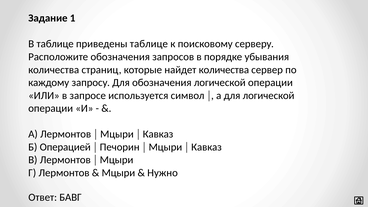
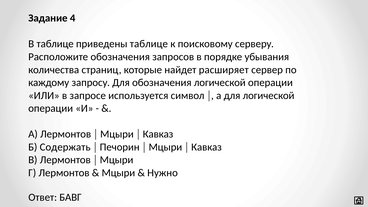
1: 1 -> 4 (73, 18)
найдет количества: количества -> расширяет (224, 70)
Операцией: Операцией -> Содержать (65, 147)
